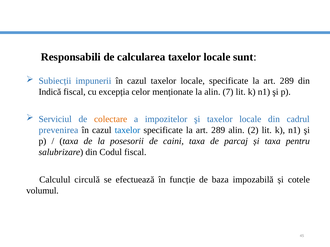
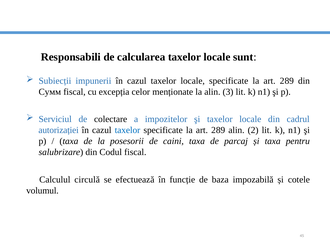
Indică: Indică -> Сумм (50, 92)
7: 7 -> 3 (228, 92)
colectare colour: orange -> black (111, 119)
prevenirea: prevenirea -> autorizației (59, 130)
